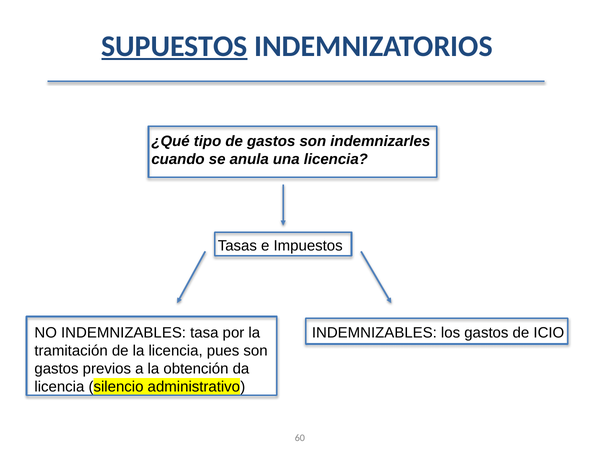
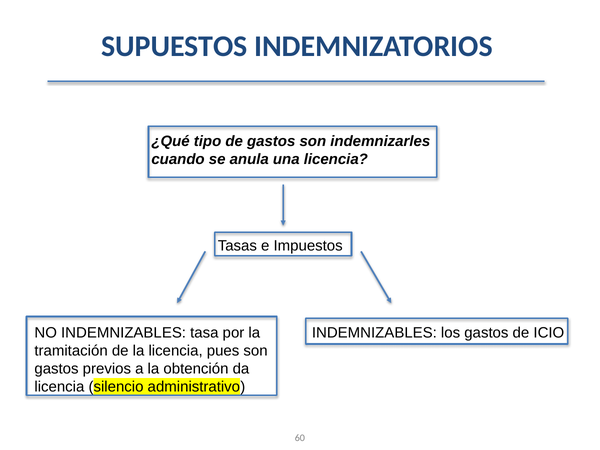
SUPUESTOS underline: present -> none (174, 46)
